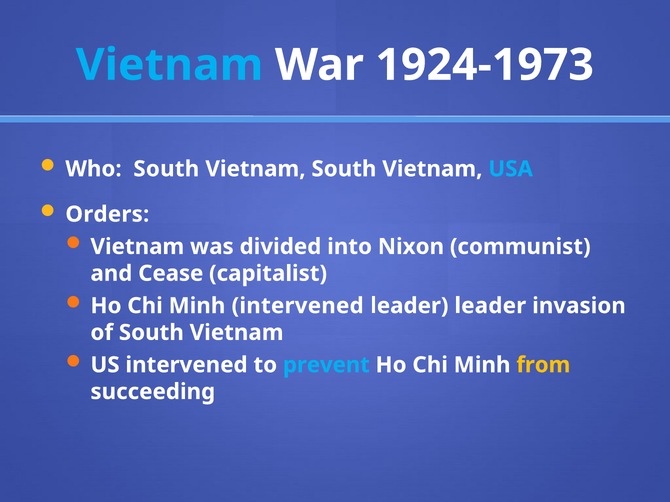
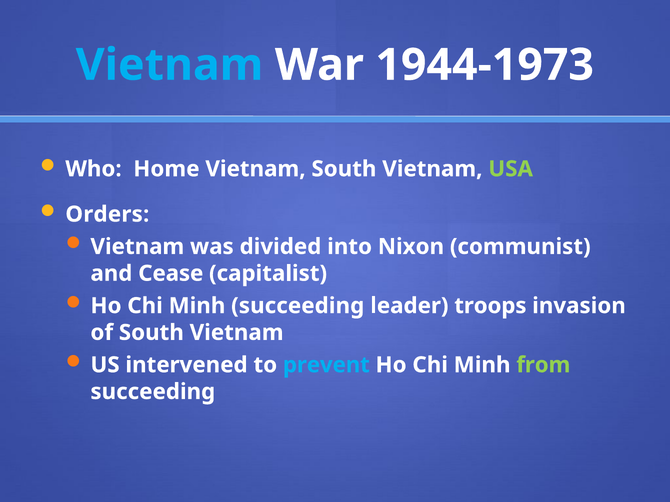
1924-1973: 1924-1973 -> 1944-1973 (485, 65)
Who South: South -> Home (166, 169)
USA colour: light blue -> light green (511, 169)
Minh intervened: intervened -> succeeding (298, 306)
leader leader: leader -> troops (490, 306)
from colour: yellow -> light green (543, 365)
